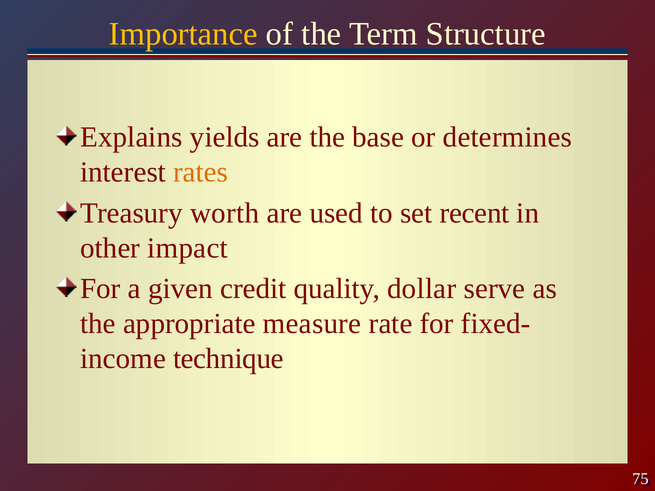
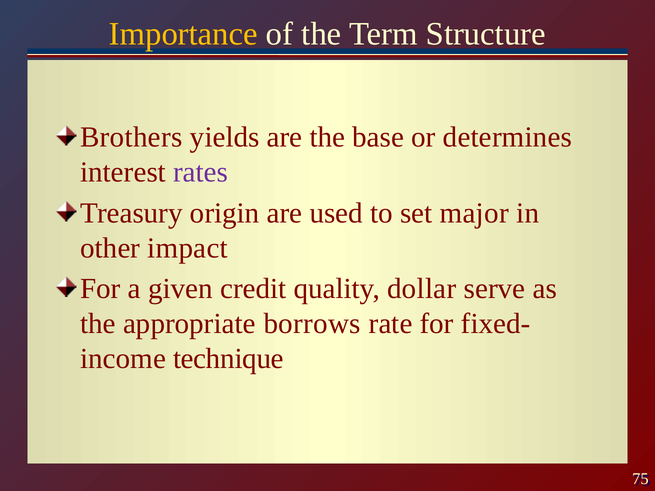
Explains: Explains -> Brothers (131, 137)
rates colour: orange -> purple (201, 172)
worth: worth -> origin (225, 213)
recent: recent -> major (474, 213)
measure: measure -> borrows (312, 324)
